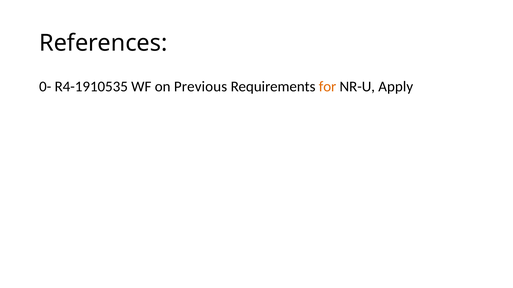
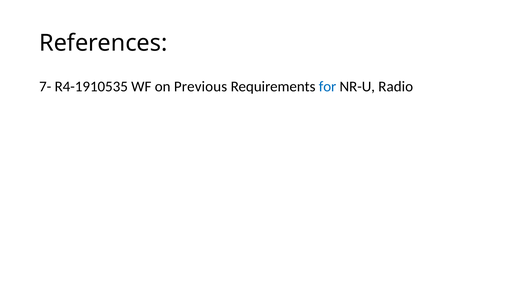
0-: 0- -> 7- (45, 87)
for colour: orange -> blue (328, 87)
Apply: Apply -> Radio (396, 87)
